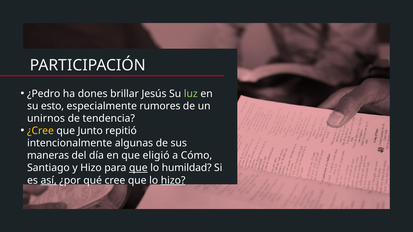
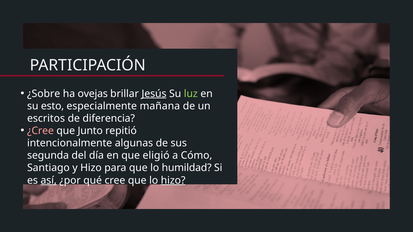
¿Pedro: ¿Pedro -> ¿Sobre (44, 94)
dones: dones -> ovejas (93, 94)
Jesús underline: none -> present (154, 94)
rumores: rumores -> mañana (160, 106)
unirnos: unirnos -> escritos (46, 119)
tendencia: tendencia -> diferencia (109, 119)
¿Cree colour: yellow -> pink (40, 131)
maneras: maneras -> segunda (48, 156)
que underline: present -> none (138, 168)
